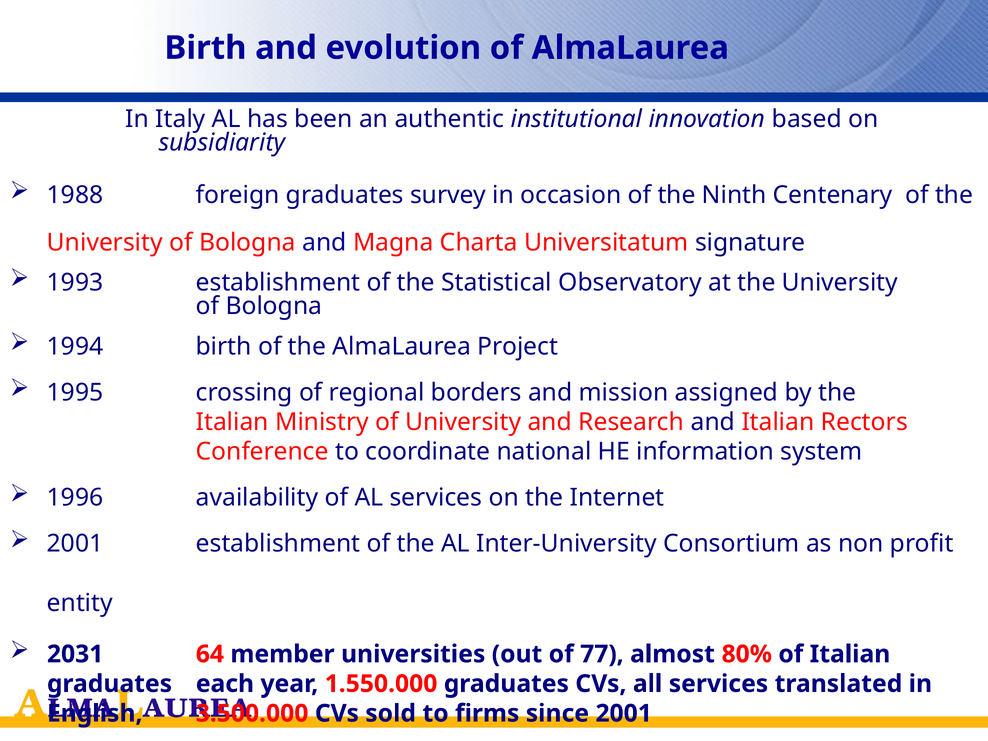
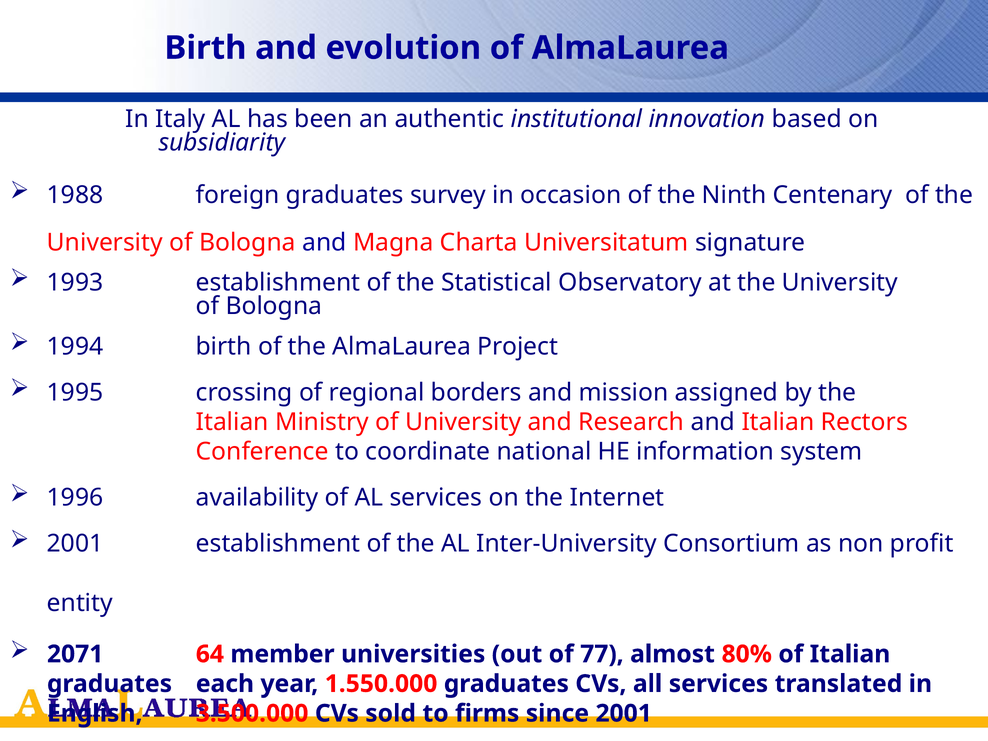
2031: 2031 -> 2071 (75, 654)
